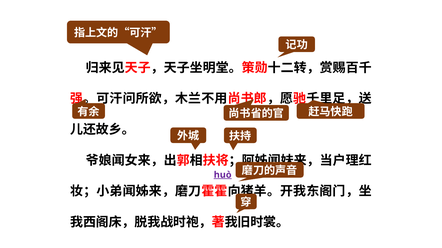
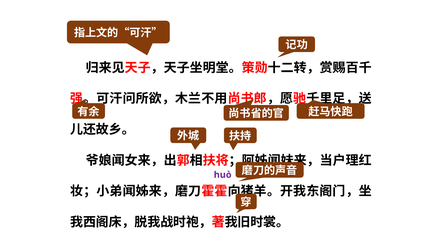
huò underline: present -> none (223, 175)
